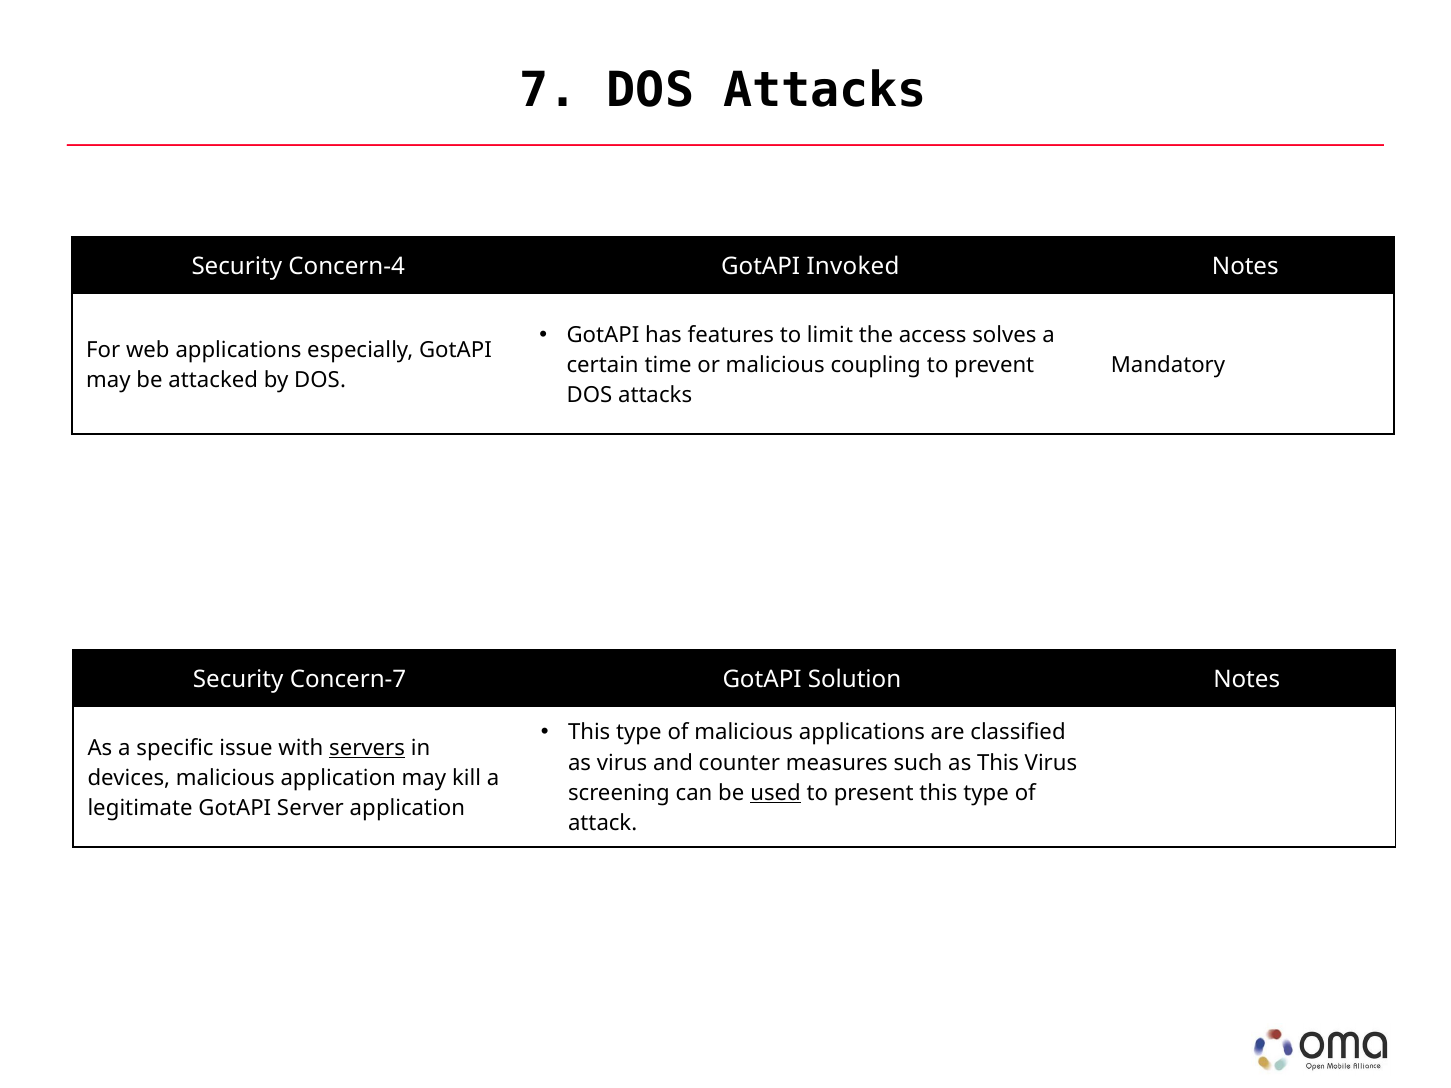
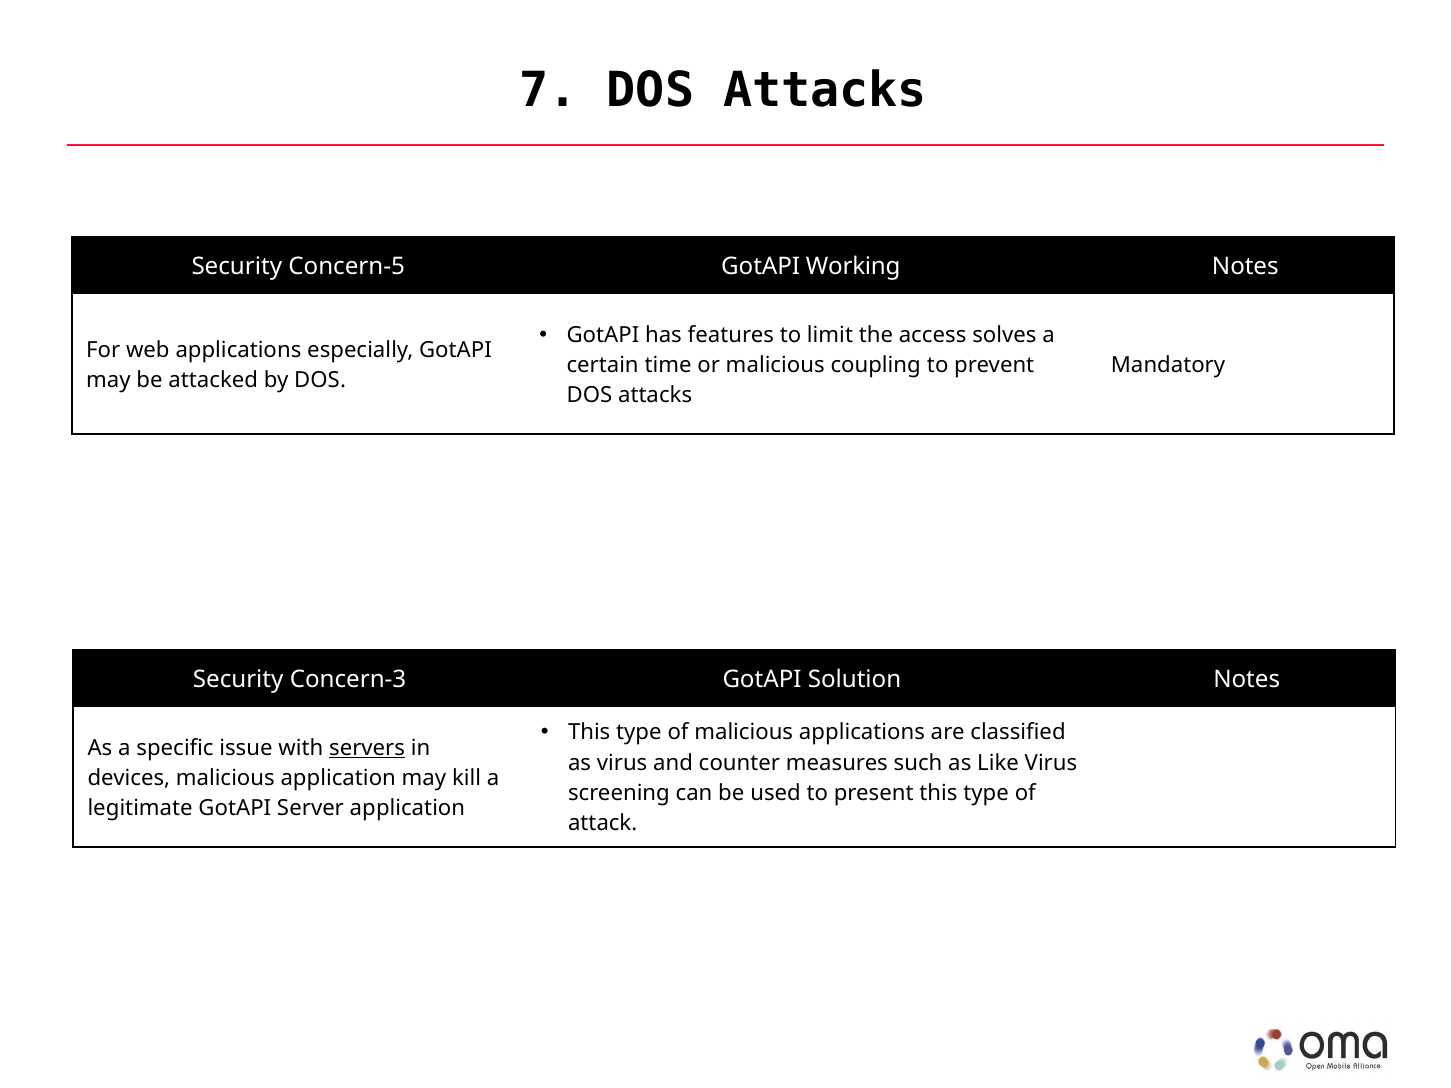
Concern-4: Concern-4 -> Concern-5 (347, 267)
Invoked: Invoked -> Working (853, 267)
Concern-7: Concern-7 -> Concern-3 (348, 680)
as This: This -> Like (998, 763)
used underline: present -> none (776, 793)
